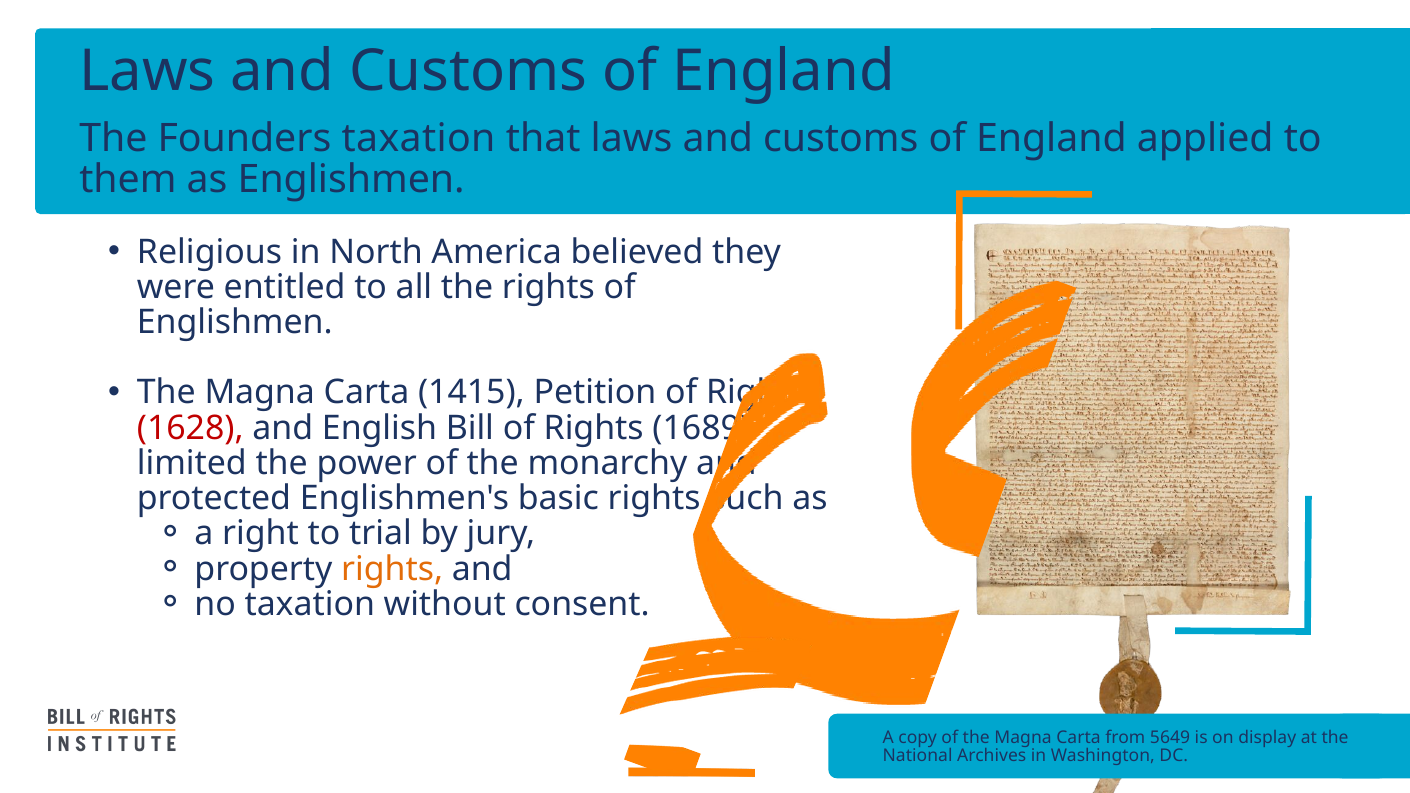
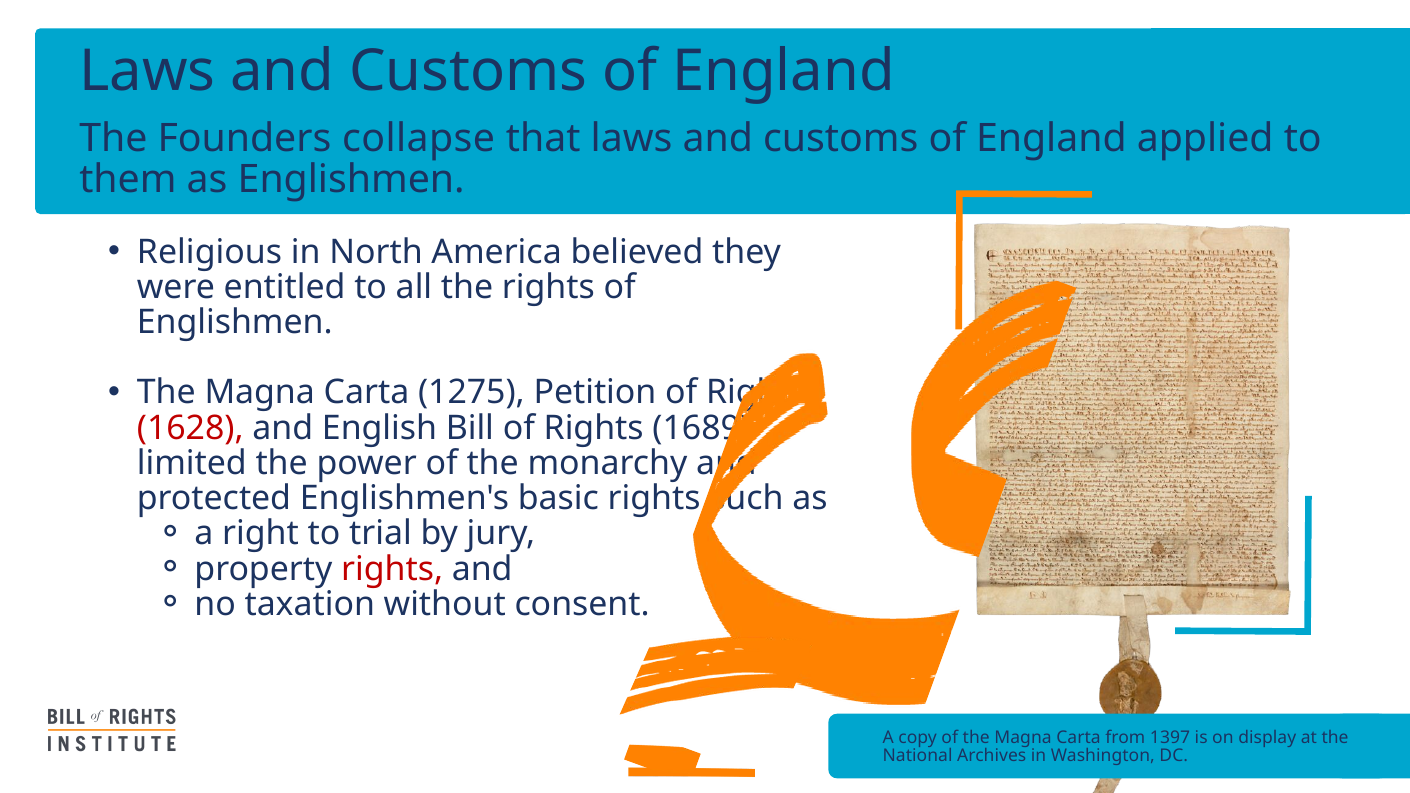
Founders taxation: taxation -> collapse (419, 139)
1415: 1415 -> 1275 (471, 393)
rights colour: orange -> red (392, 569)
5649: 5649 -> 1397 (1170, 738)
